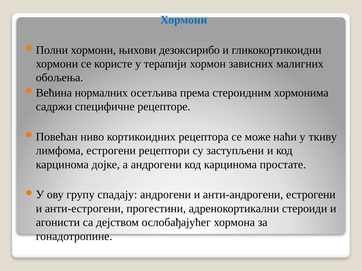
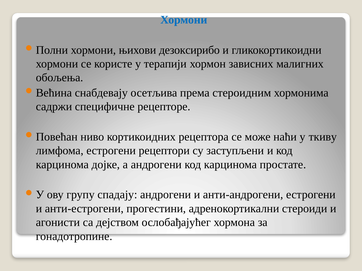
нормалних: нормалних -> снабдевају (101, 93)
